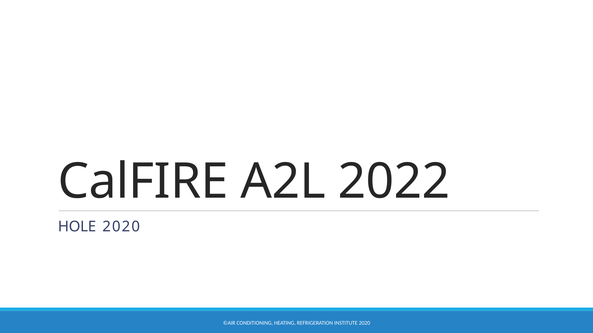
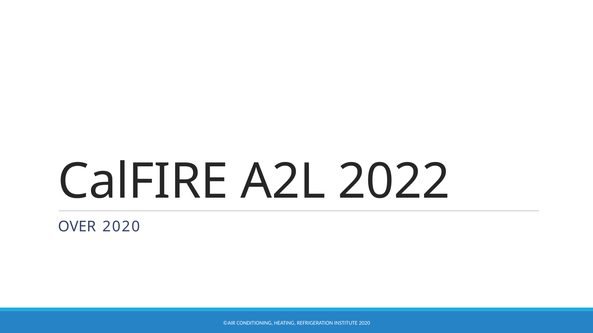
HOLE: HOLE -> OVER (77, 227)
